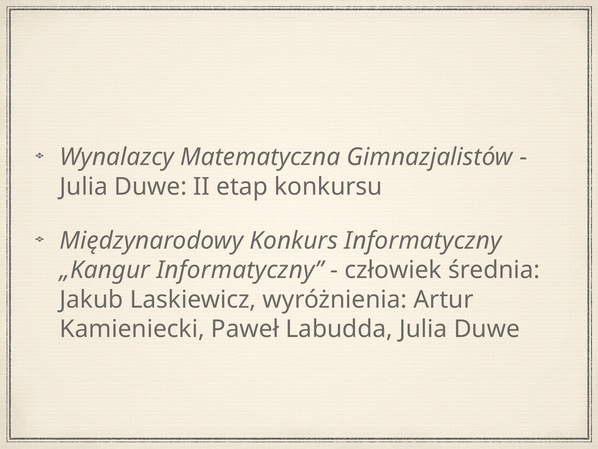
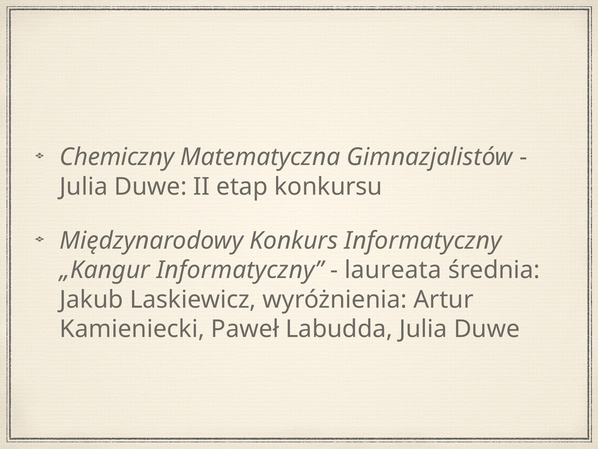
Wynalazcy: Wynalazcy -> Chemiczny (117, 157)
człowiek: człowiek -> laureata (393, 270)
